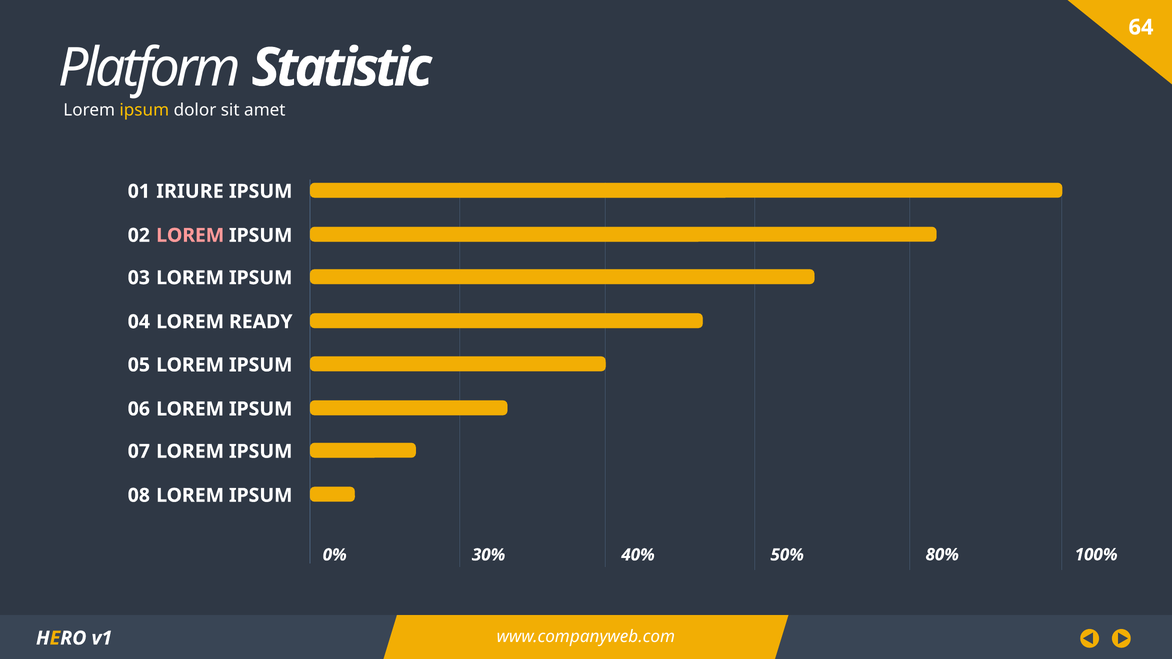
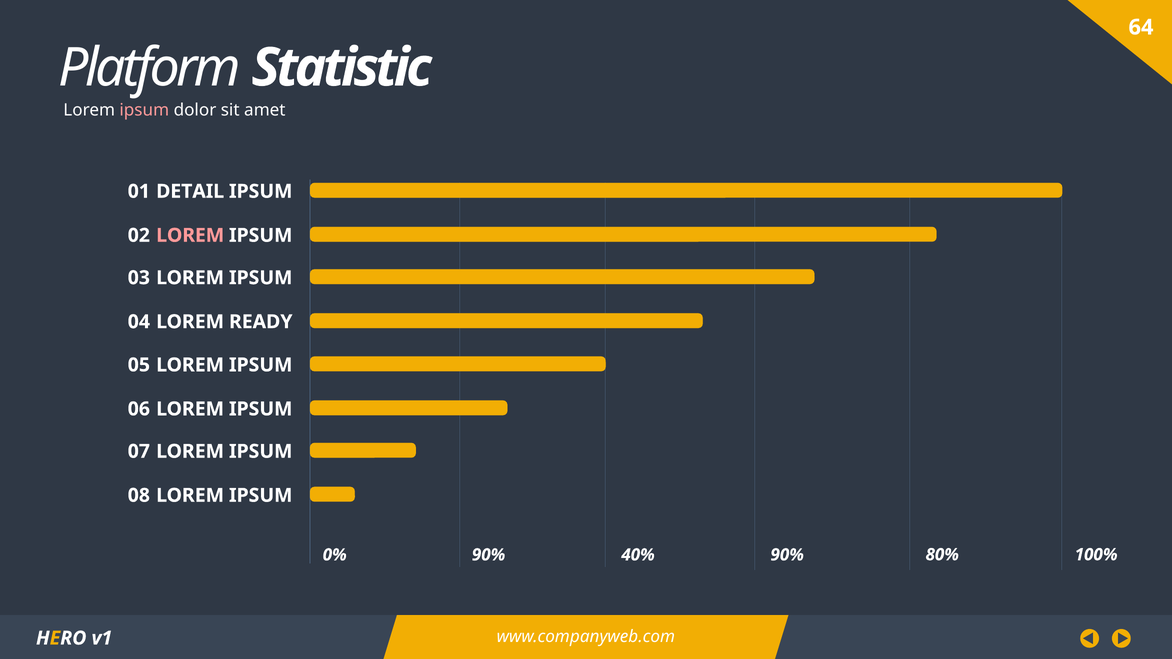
ipsum colour: yellow -> pink (144, 110)
IRIURE: IRIURE -> DETAIL (190, 191)
0% 30%: 30% -> 90% (489, 555)
40% 50%: 50% -> 90% (787, 555)
